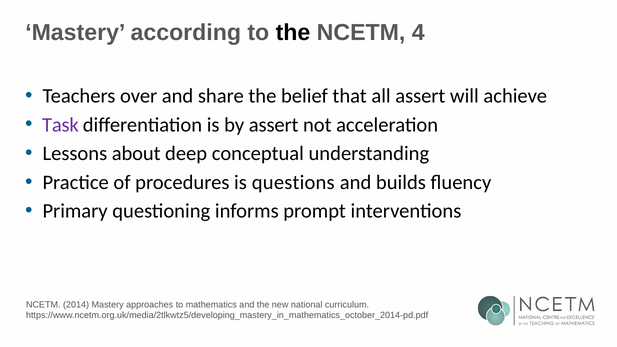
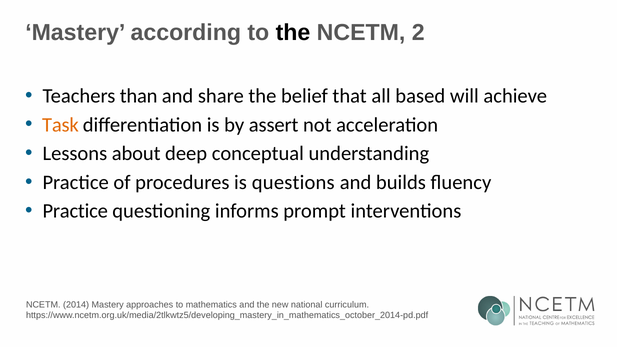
4: 4 -> 2 (418, 32)
over: over -> than (139, 96)
all assert: assert -> based (420, 96)
Task colour: purple -> orange (60, 125)
Primary: Primary -> Practice (75, 211)
